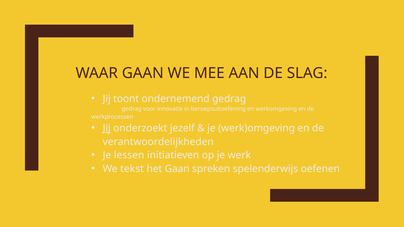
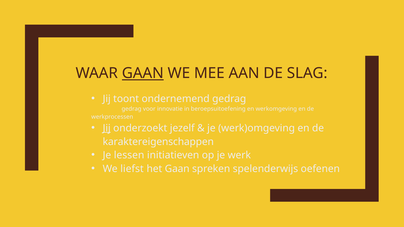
GAAN underline: none -> present (143, 73)
verantwoordelijkheden: verantwoordelijkheden -> karaktereigenschappen (158, 142)
tekst: tekst -> liefst (132, 169)
